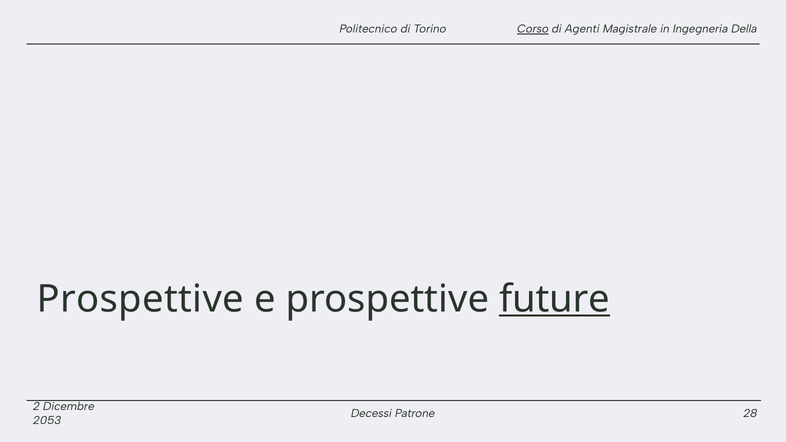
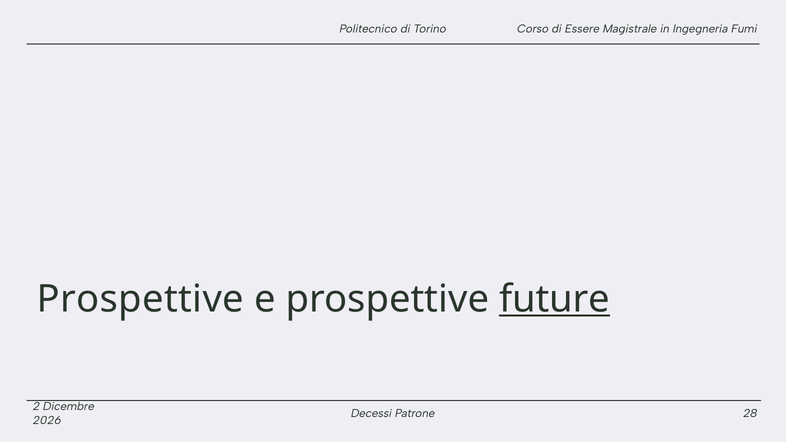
Corso underline: present -> none (533, 29)
Agenti: Agenti -> Essere (582, 29)
Della: Della -> Fumi (744, 29)
2053: 2053 -> 2026 (47, 420)
